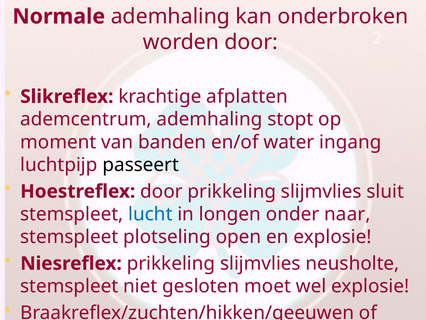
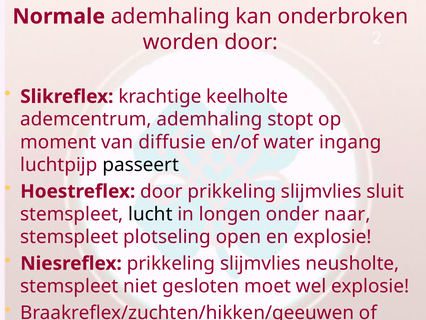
afplatten: afplatten -> keelholte (247, 96)
banden: banden -> diffusie (172, 142)
lucht colour: blue -> black (150, 214)
